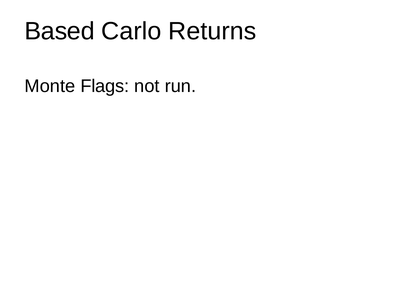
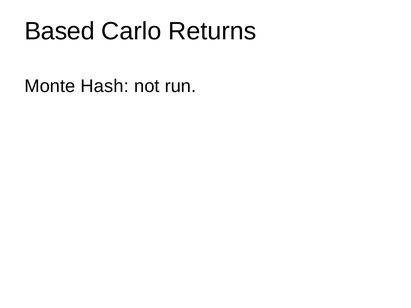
Flags: Flags -> Hash (105, 86)
